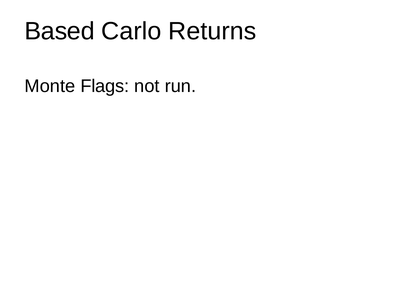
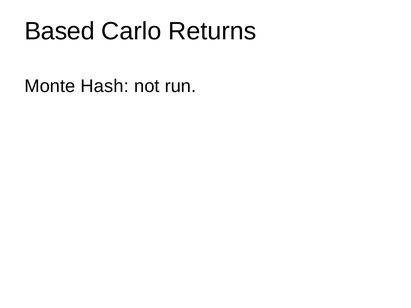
Flags: Flags -> Hash (105, 86)
